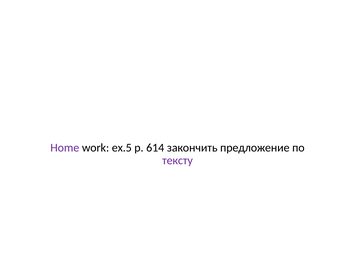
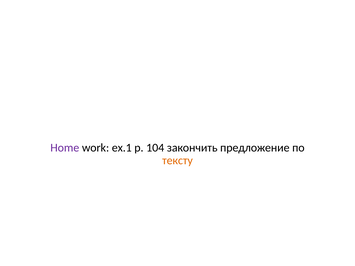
ex.5: ex.5 -> ex.1 (122, 148)
614: 614 -> 104 (155, 148)
тексту colour: purple -> orange (177, 161)
